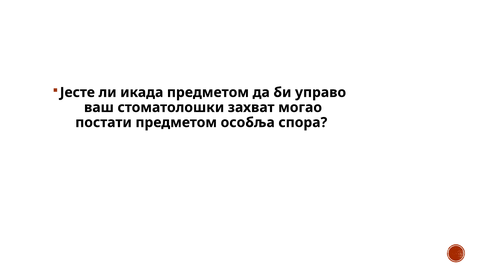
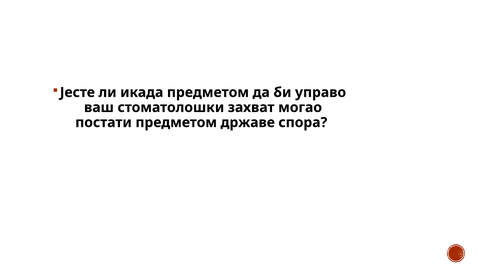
особља: особља -> државе (248, 122)
